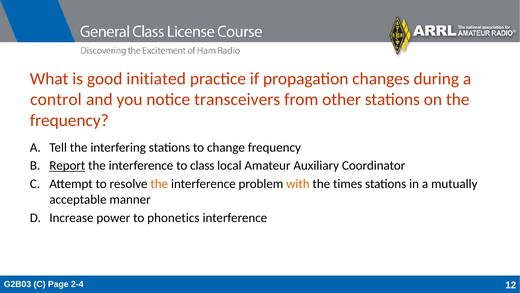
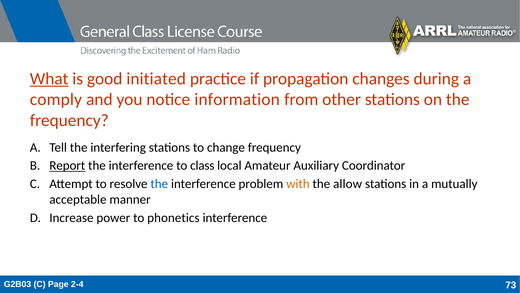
What underline: none -> present (49, 79)
control: control -> comply (56, 99)
transceivers: transceivers -> information (237, 99)
the colour: orange -> blue (159, 184)
times: times -> allow (348, 184)
12: 12 -> 73 (511, 285)
